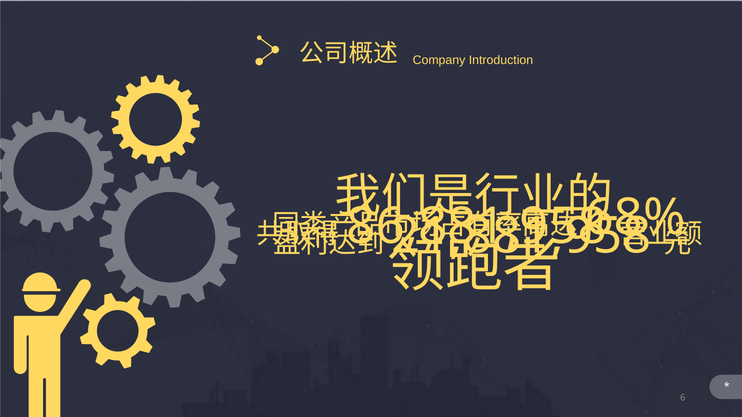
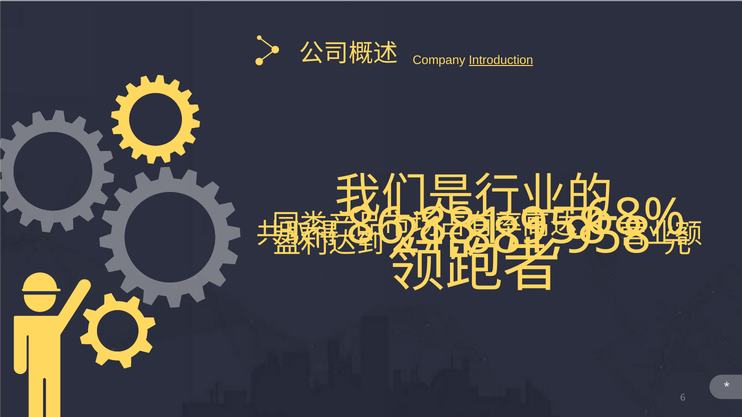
Introduction underline: none -> present (501, 60)
